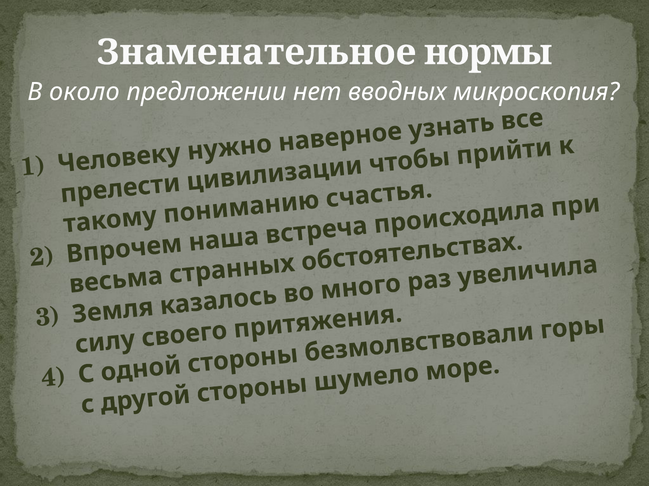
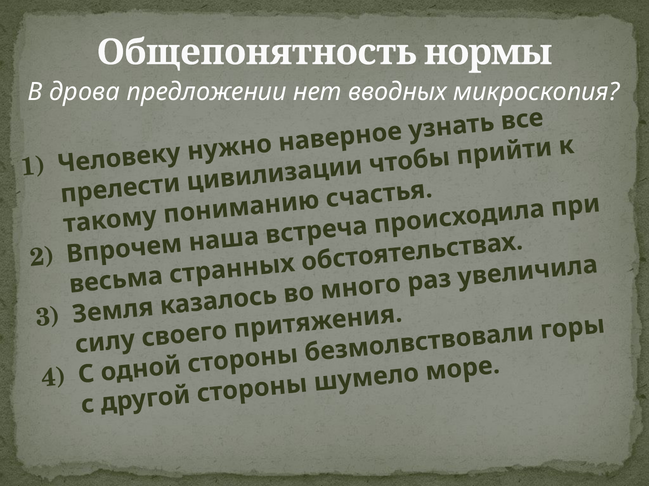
Знаменательное: Знаменательное -> Общепонятность (257, 52)
около: около -> дрова (85, 92)
